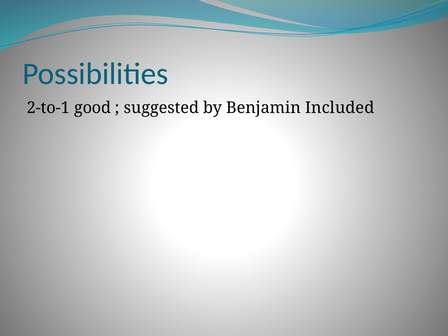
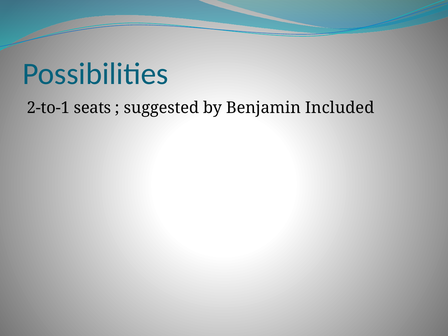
good: good -> seats (93, 108)
